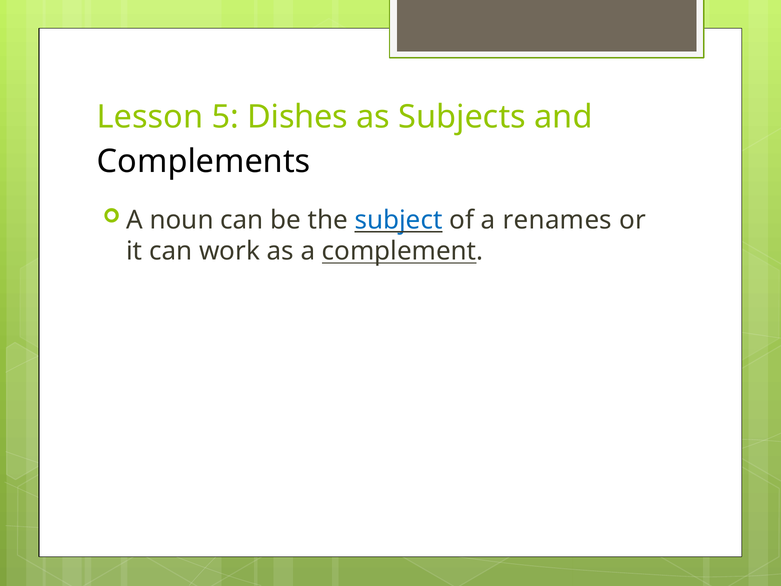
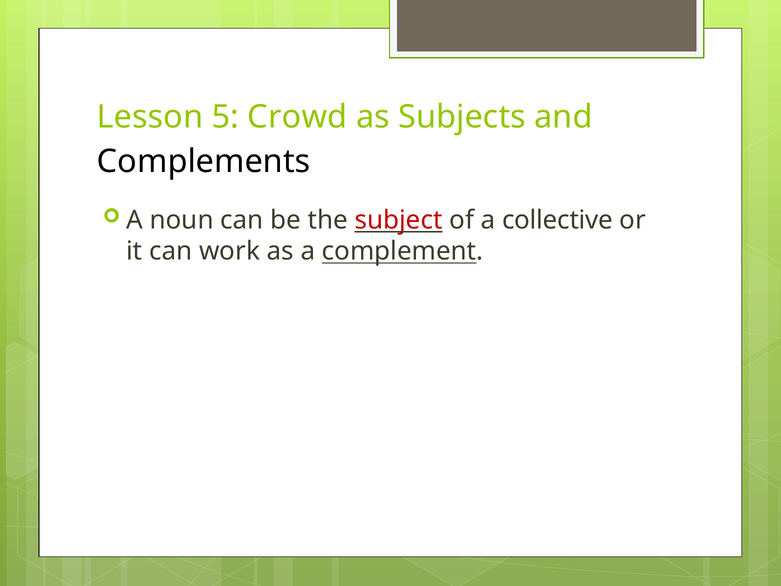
Dishes: Dishes -> Crowd (297, 117)
subject colour: blue -> red (399, 220)
renames: renames -> collective (558, 220)
